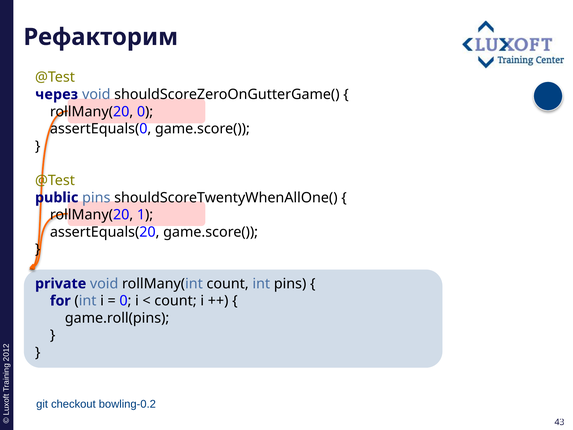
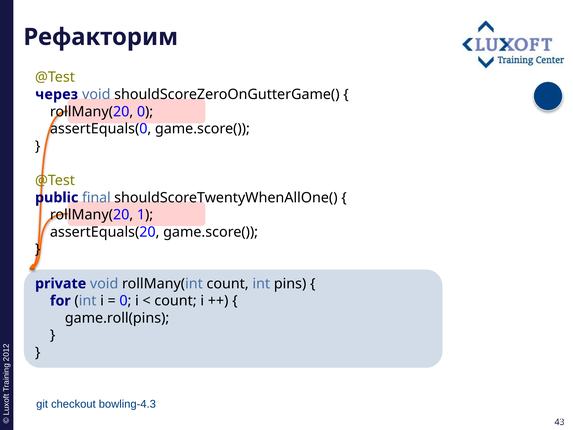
public pins: pins -> final (96, 197)
bowling-0.2: bowling-0.2 -> bowling-4.3 (127, 404)
